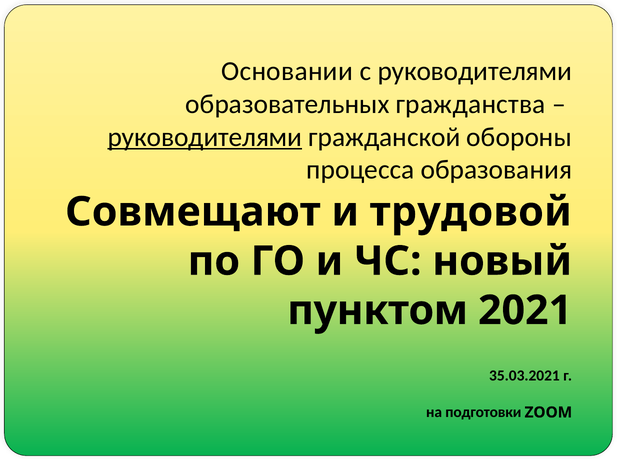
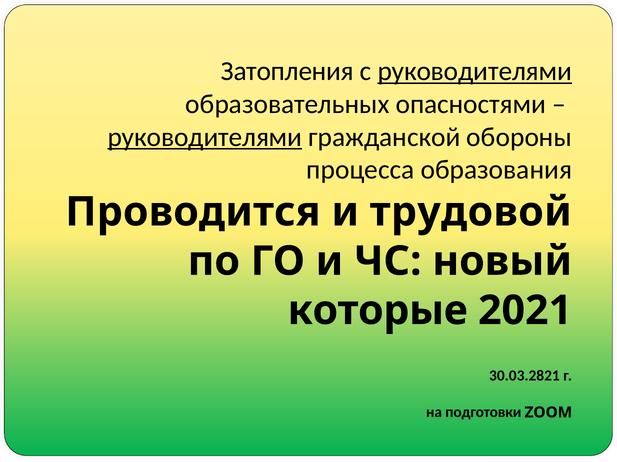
Основании: Основании -> Затопления (287, 71)
руководителями underline: none -> present (475, 71)
гражданства: гражданства -> опасностями (471, 104)
Совмещают: Совмещают -> Проводится (193, 212)
пунктом: пунктом -> которые (378, 311)
35.03.2021: 35.03.2021 -> 30.03.2821 (524, 376)
